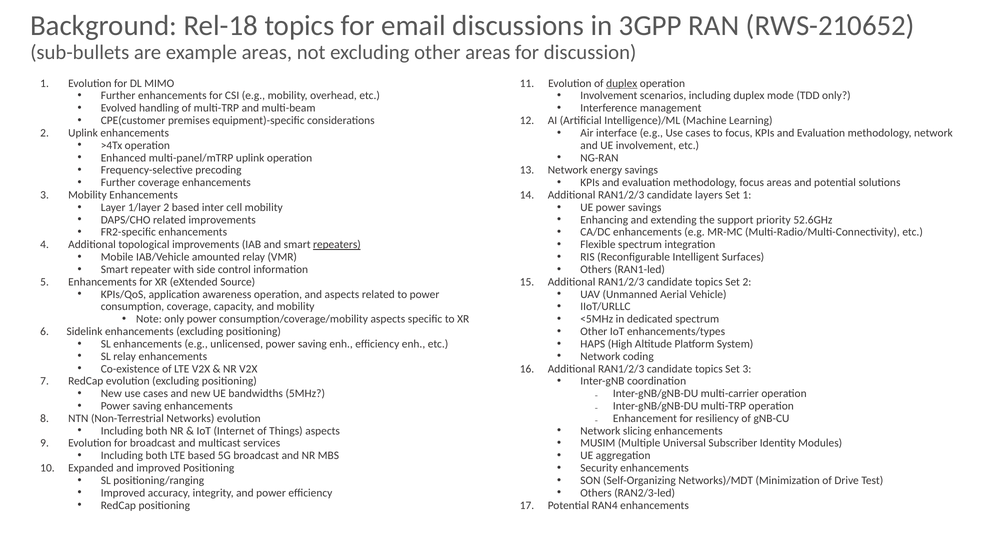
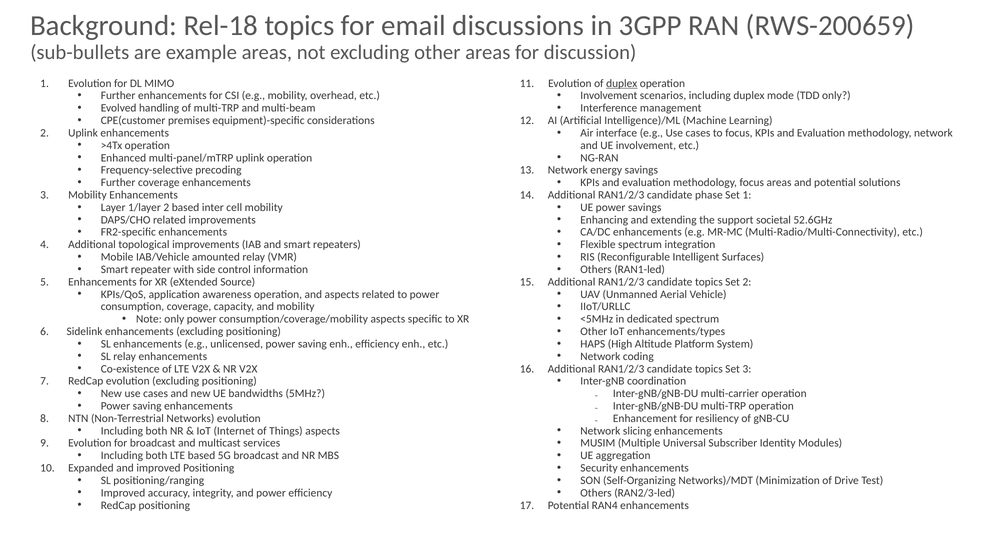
RWS-210652: RWS-210652 -> RWS-200659 (830, 25)
layers: layers -> phase (709, 195)
priority: priority -> societal (774, 220)
repeaters underline: present -> none (337, 245)
